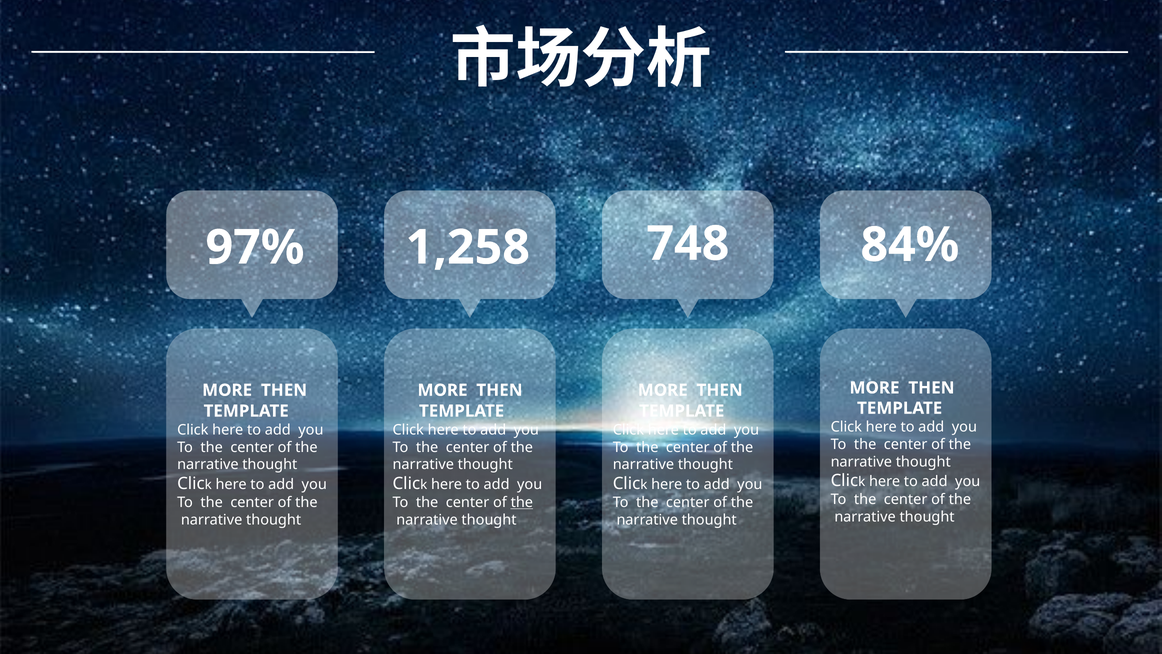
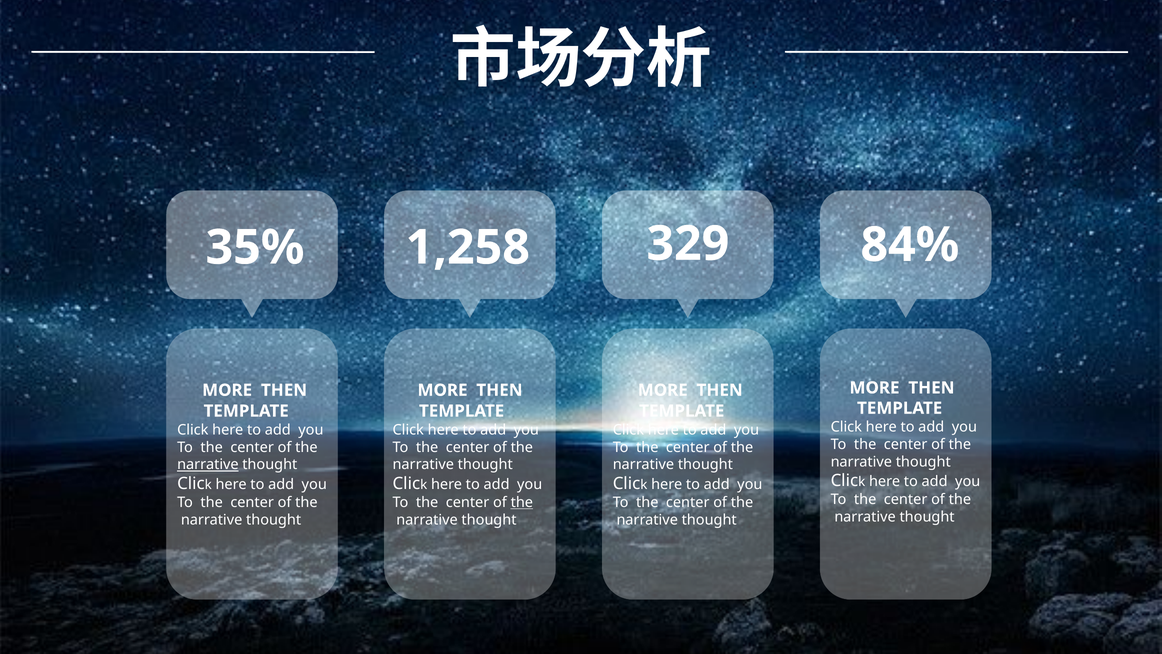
97%: 97% -> 35% (255, 247)
748: 748 -> 329 (688, 244)
narrative underline: none -> present (208, 464)
